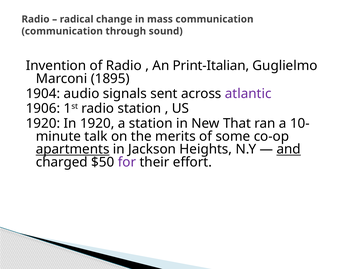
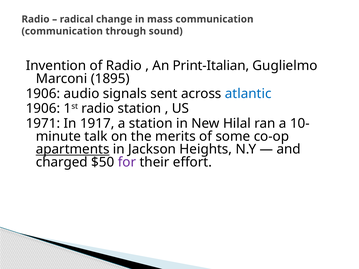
1904: 1904 -> 1906 (43, 94)
atlantic colour: purple -> blue (248, 94)
1920: 1920 -> 1971 (43, 124)
In 1920: 1920 -> 1917 (97, 124)
That: That -> Hilal (237, 124)
and underline: present -> none (289, 149)
